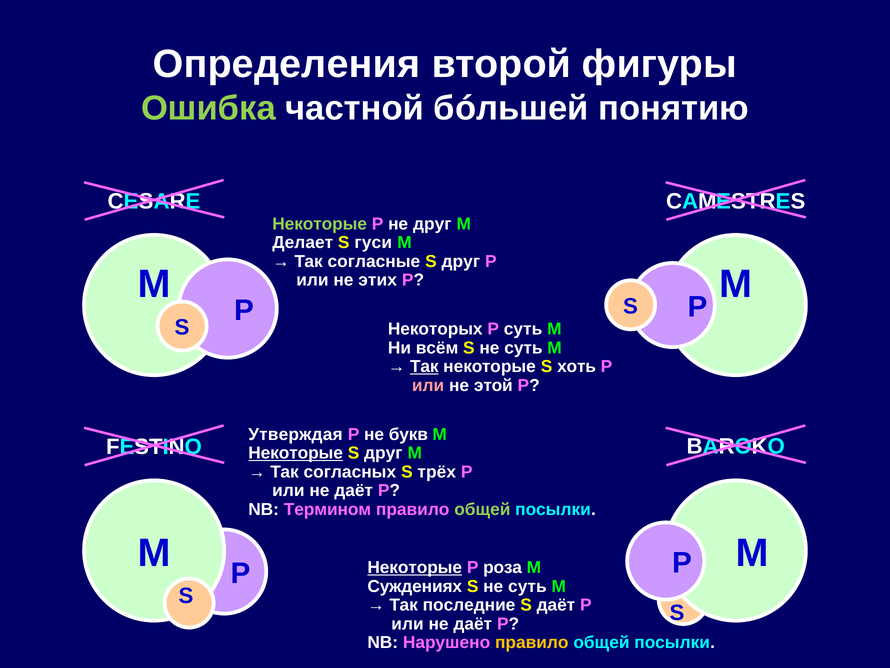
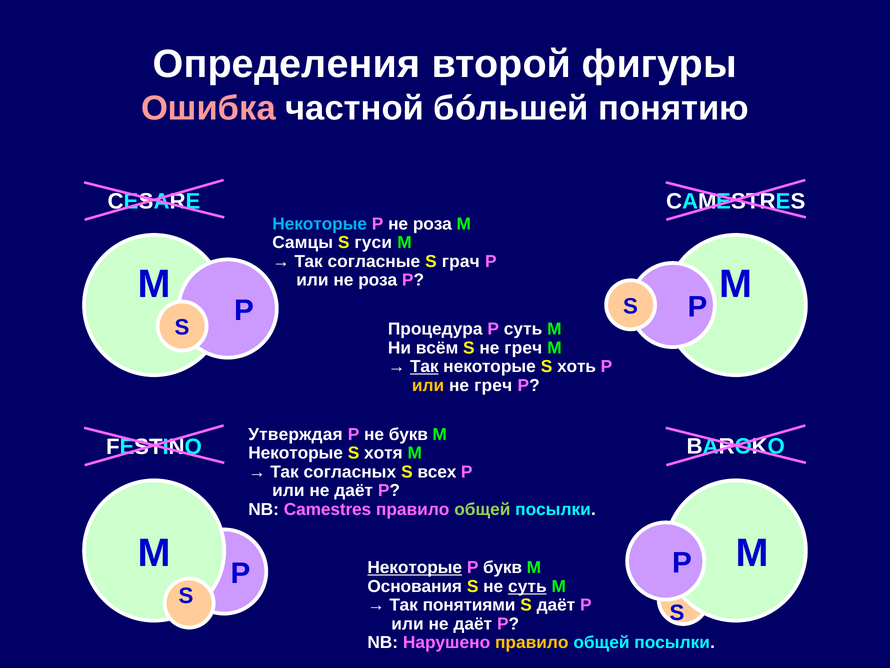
Ошибка colour: light green -> pink (208, 108)
Некоторые colour: light green -> light blue (320, 224)
P не друг: друг -> роза (432, 224)
Делает: Делает -> Самцы (303, 243)
друг: друг -> грач (461, 261)
или не этих: этих -> роза (378, 280)
Некоторых: Некоторых -> Процедура (435, 329)
суть: суть -> греч (523, 348)
или colour: pink -> yellow (428, 385)
этой: этой -> греч (493, 385)
Некоторые underline: present -> none (296, 453)
друг: друг -> хотя (383, 453)
трёх: трёх -> всех (437, 471)
NB Термином: Термином -> Camestres (328, 509)
P роза: роза -> букв (503, 567)
Суждениях: Суждениях -> Основания (415, 586)
суть underline: none -> present (527, 586)
последние: последние -> понятиями (469, 605)
